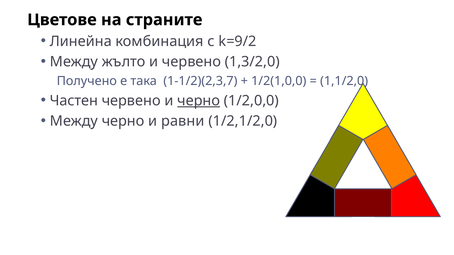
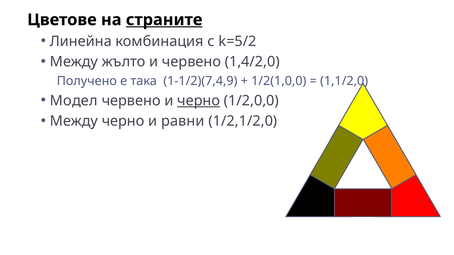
страните underline: none -> present (164, 20)
k=9/2: k=9/2 -> k=5/2 (238, 41)
1,3/2,0: 1,3/2,0 -> 1,4/2,0 (252, 62)
1-1/2)(2,3,7: 1-1/2)(2,3,7 -> 1-1/2)(7,4,9 (200, 81)
Частен: Частен -> Модел (74, 101)
